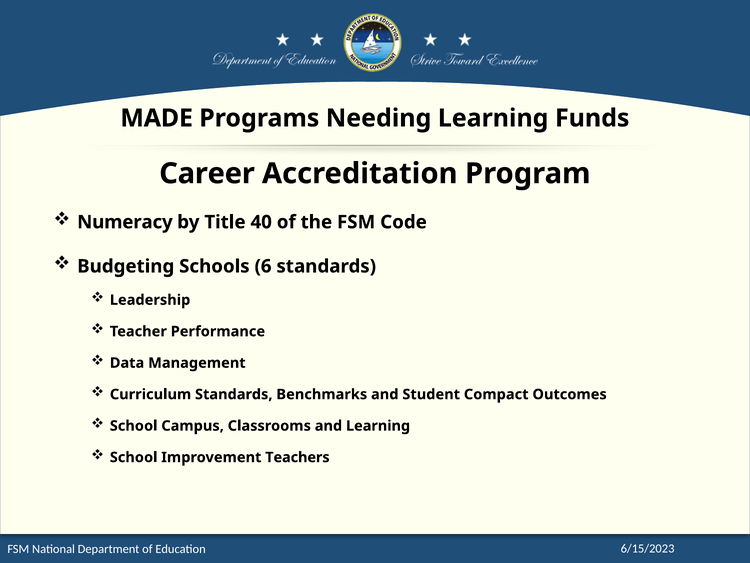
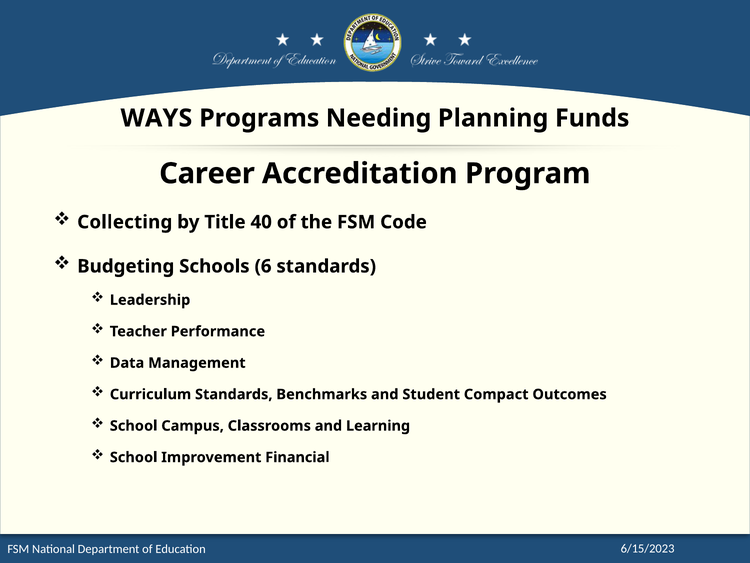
MADE: MADE -> WAYS (156, 118)
Needing Learning: Learning -> Planning (493, 118)
Numeracy: Numeracy -> Collecting (125, 222)
Teachers: Teachers -> Financial (297, 457)
